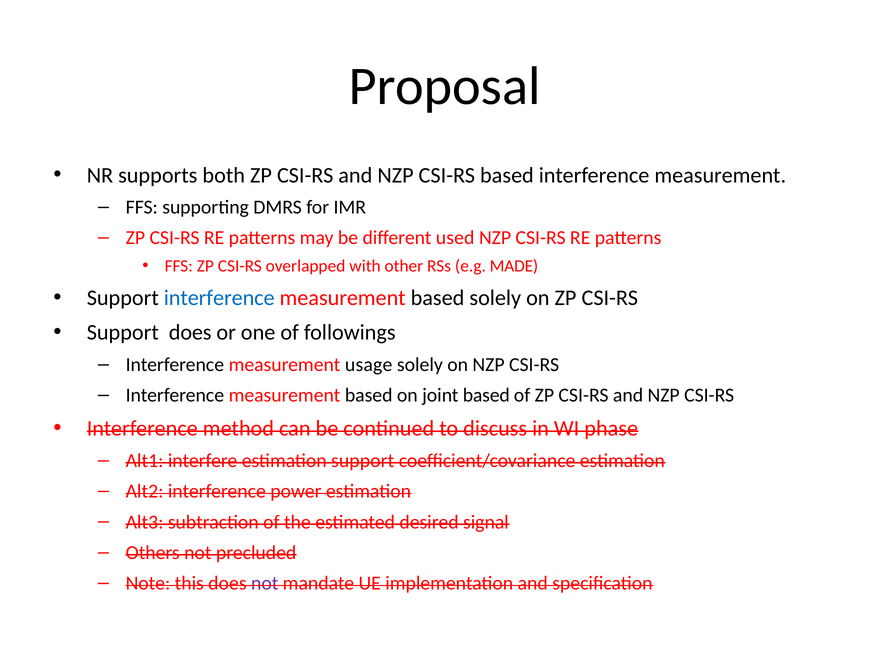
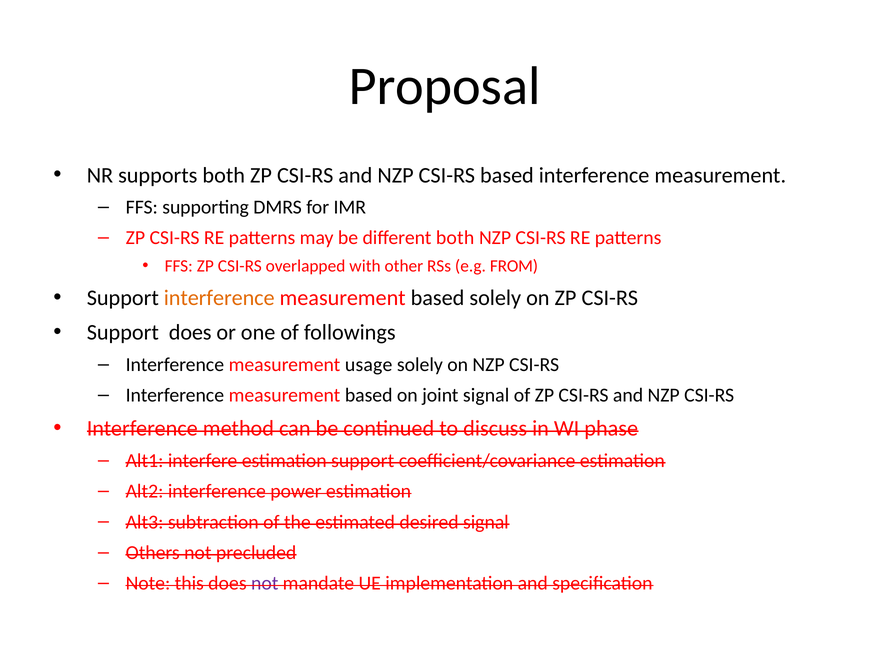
different used: used -> both (455, 238)
MADE: MADE -> FROM (514, 266)
interference colour: blue -> orange (219, 298)
joint based: based -> signal (486, 395)
